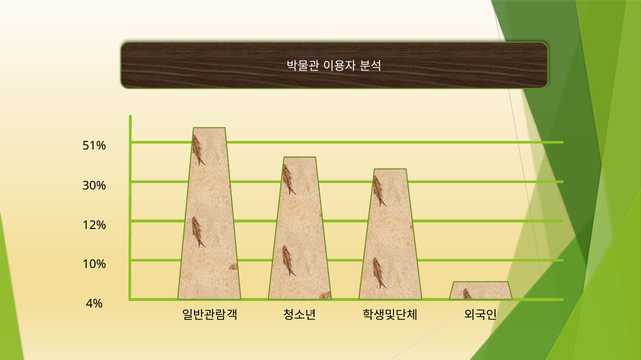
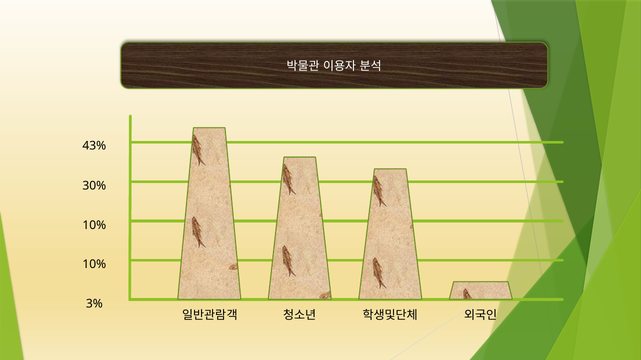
51%: 51% -> 43% (94, 146)
12%: 12% -> 10% (94, 225)
4%: 4% -> 3% (94, 304)
